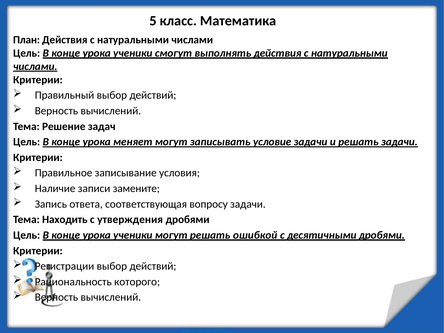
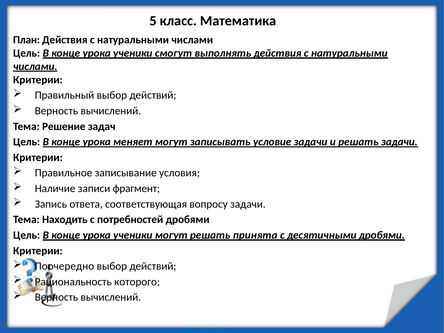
замените: замените -> фрагмент (136, 189)
утверждения: утверждения -> потребностей (130, 220)
ошибкой: ошибкой -> принята (255, 235)
Регистрации: Регистрации -> Поочередно (64, 266)
